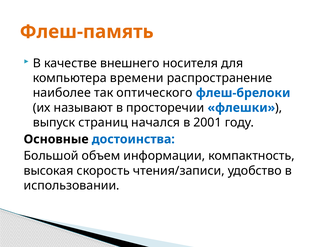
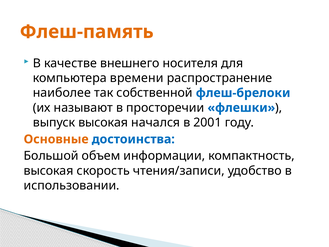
оптического: оптического -> собственной (155, 93)
выпуск страниц: страниц -> высокая (103, 122)
Основные colour: black -> orange (56, 139)
